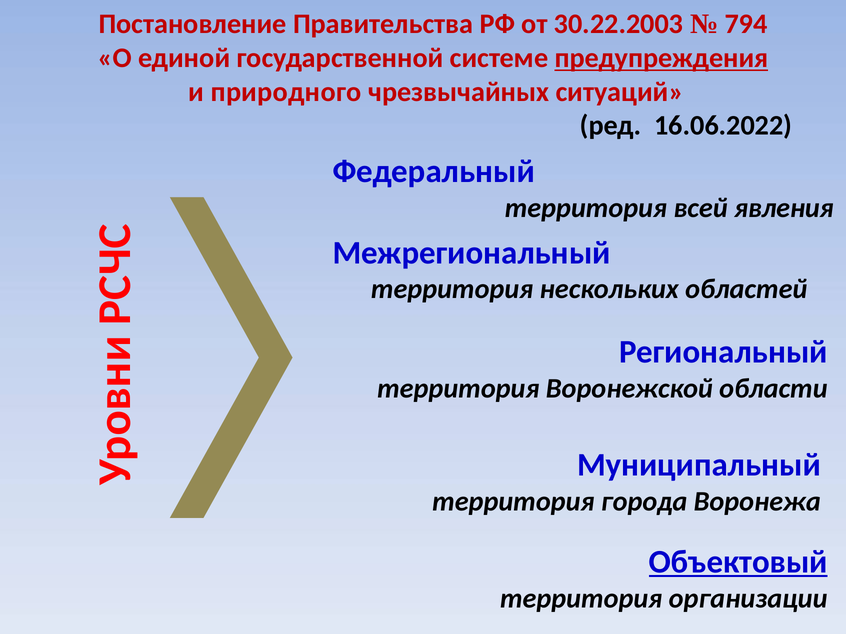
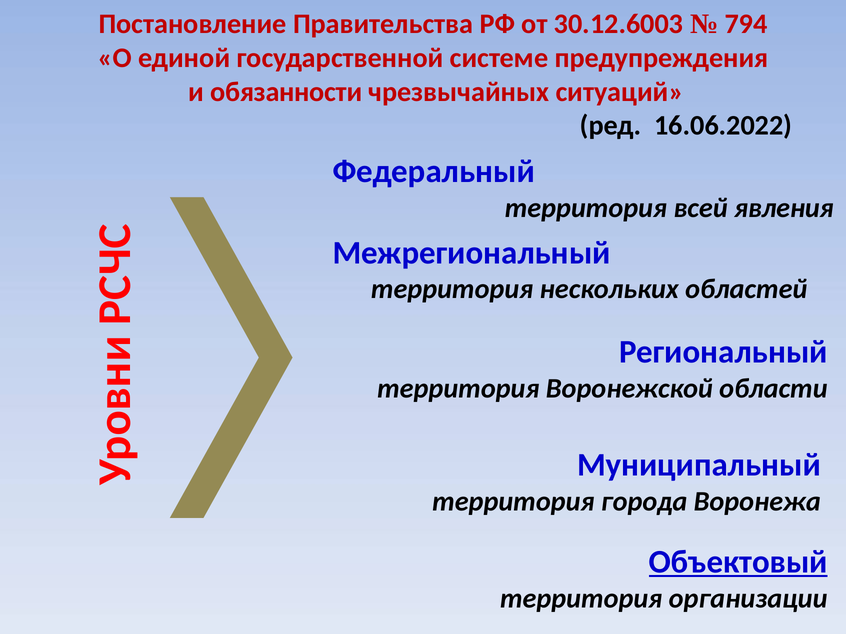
30.22.2003: 30.22.2003 -> 30.12.6003 (619, 24)
предупреждения underline: present -> none (661, 58)
природного: природного -> обязанности (286, 92)
